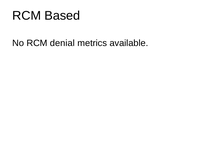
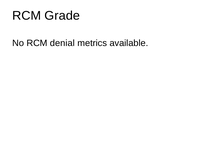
Based: Based -> Grade (62, 16)
